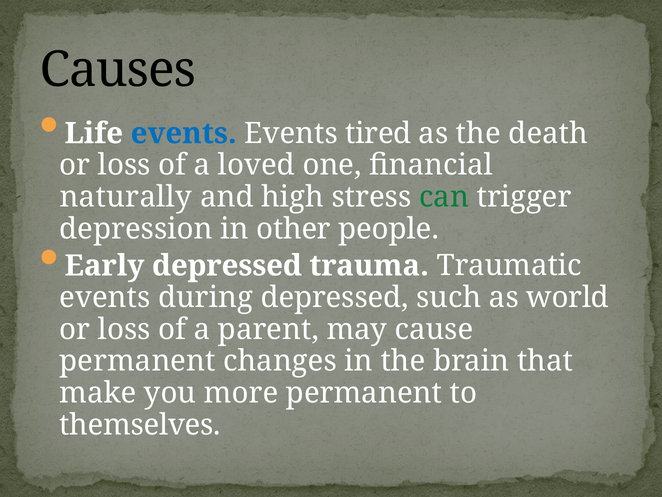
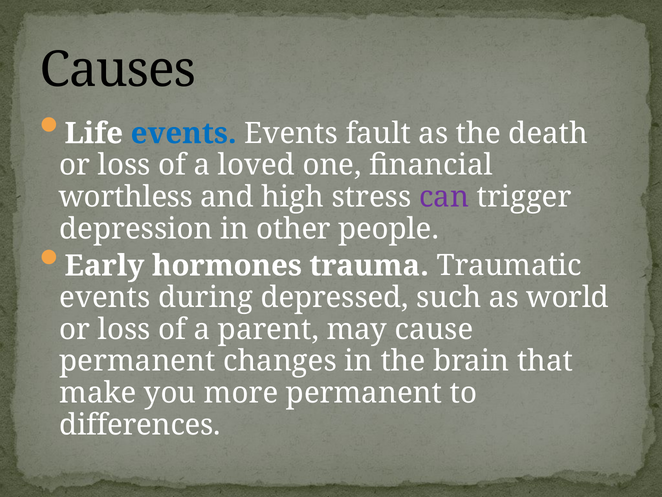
tired: tired -> fault (378, 133)
naturally: naturally -> worthless (126, 197)
can colour: green -> purple (444, 197)
Early depressed: depressed -> hormones (227, 265)
themselves: themselves -> differences (140, 424)
